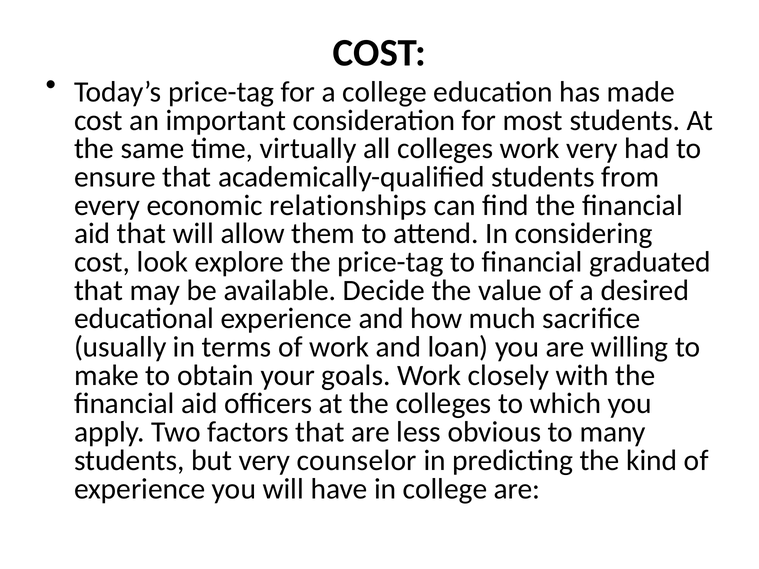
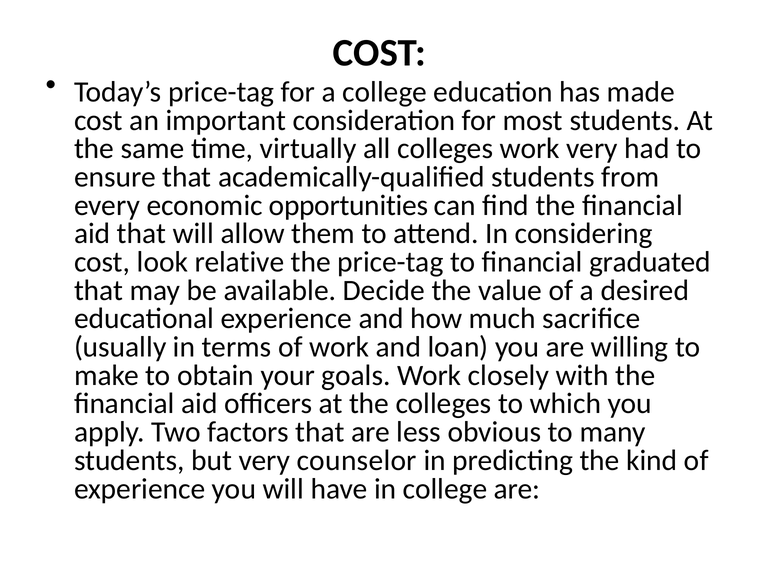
relationships: relationships -> opportunities (348, 205)
explore: explore -> relative (239, 262)
